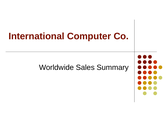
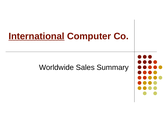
International underline: none -> present (37, 36)
